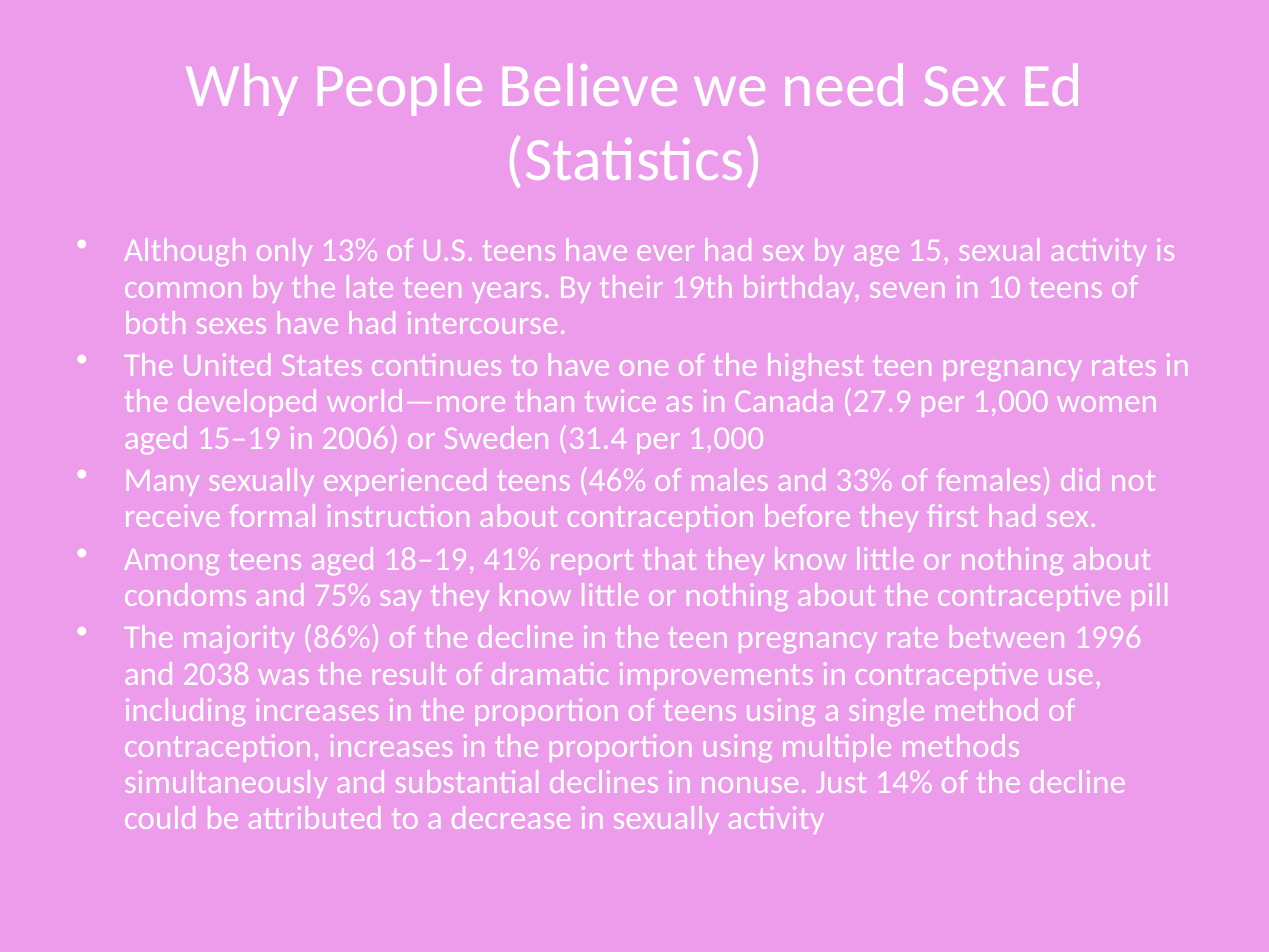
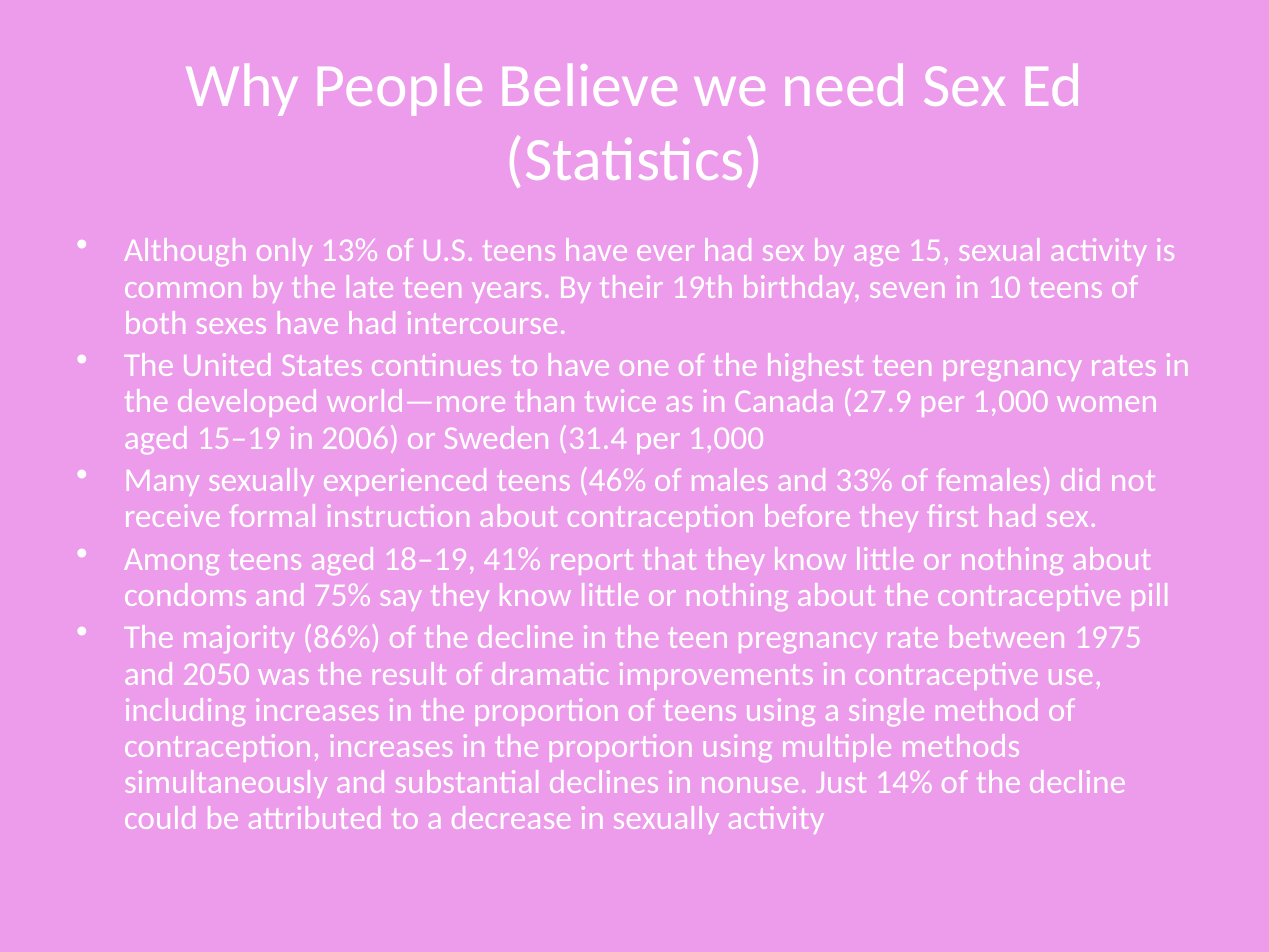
1996: 1996 -> 1975 (1108, 638)
2038: 2038 -> 2050 (216, 674)
